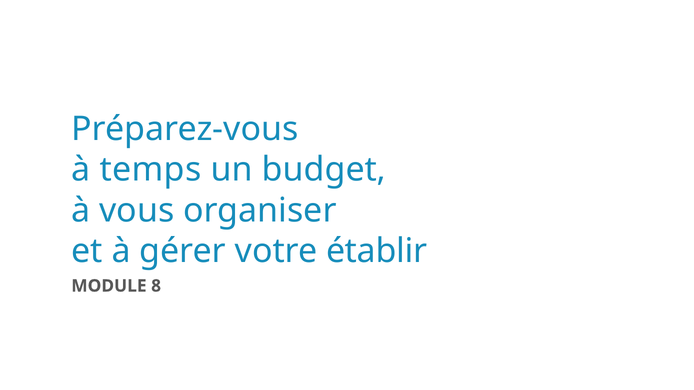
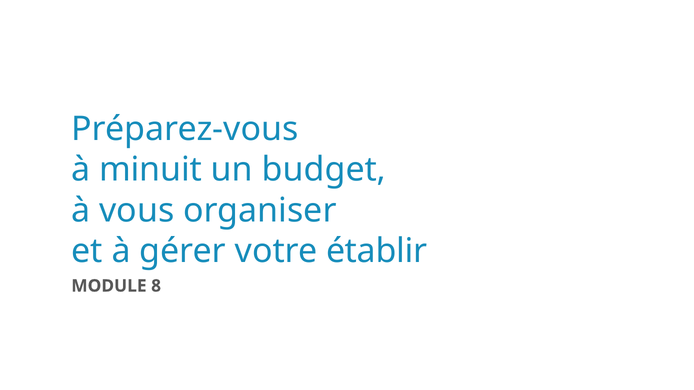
temps: temps -> minuit (151, 170)
